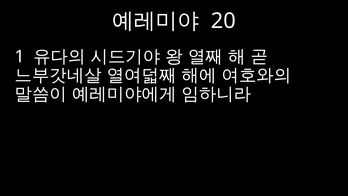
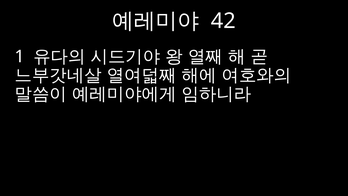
20: 20 -> 42 (223, 21)
